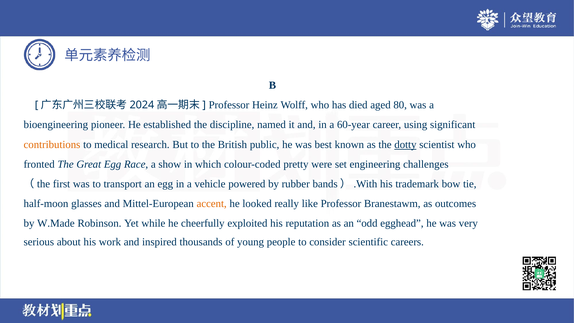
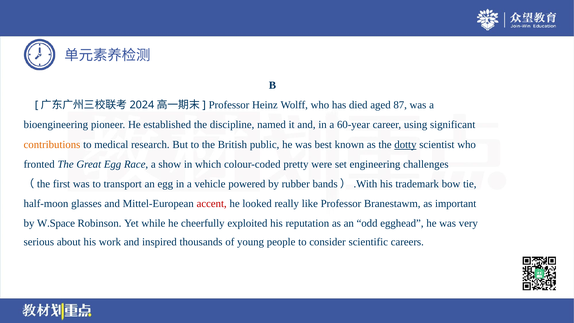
80: 80 -> 87 (400, 105)
accent colour: orange -> red (212, 204)
outcomes: outcomes -> important (456, 204)
W.Made: W.Made -> W.Space (56, 223)
